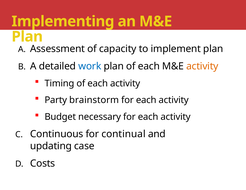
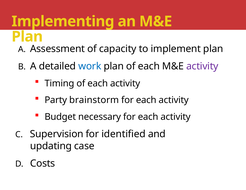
activity colour: orange -> purple (202, 66)
Continuous: Continuous -> Supervision (57, 134)
continual: continual -> identified (124, 134)
